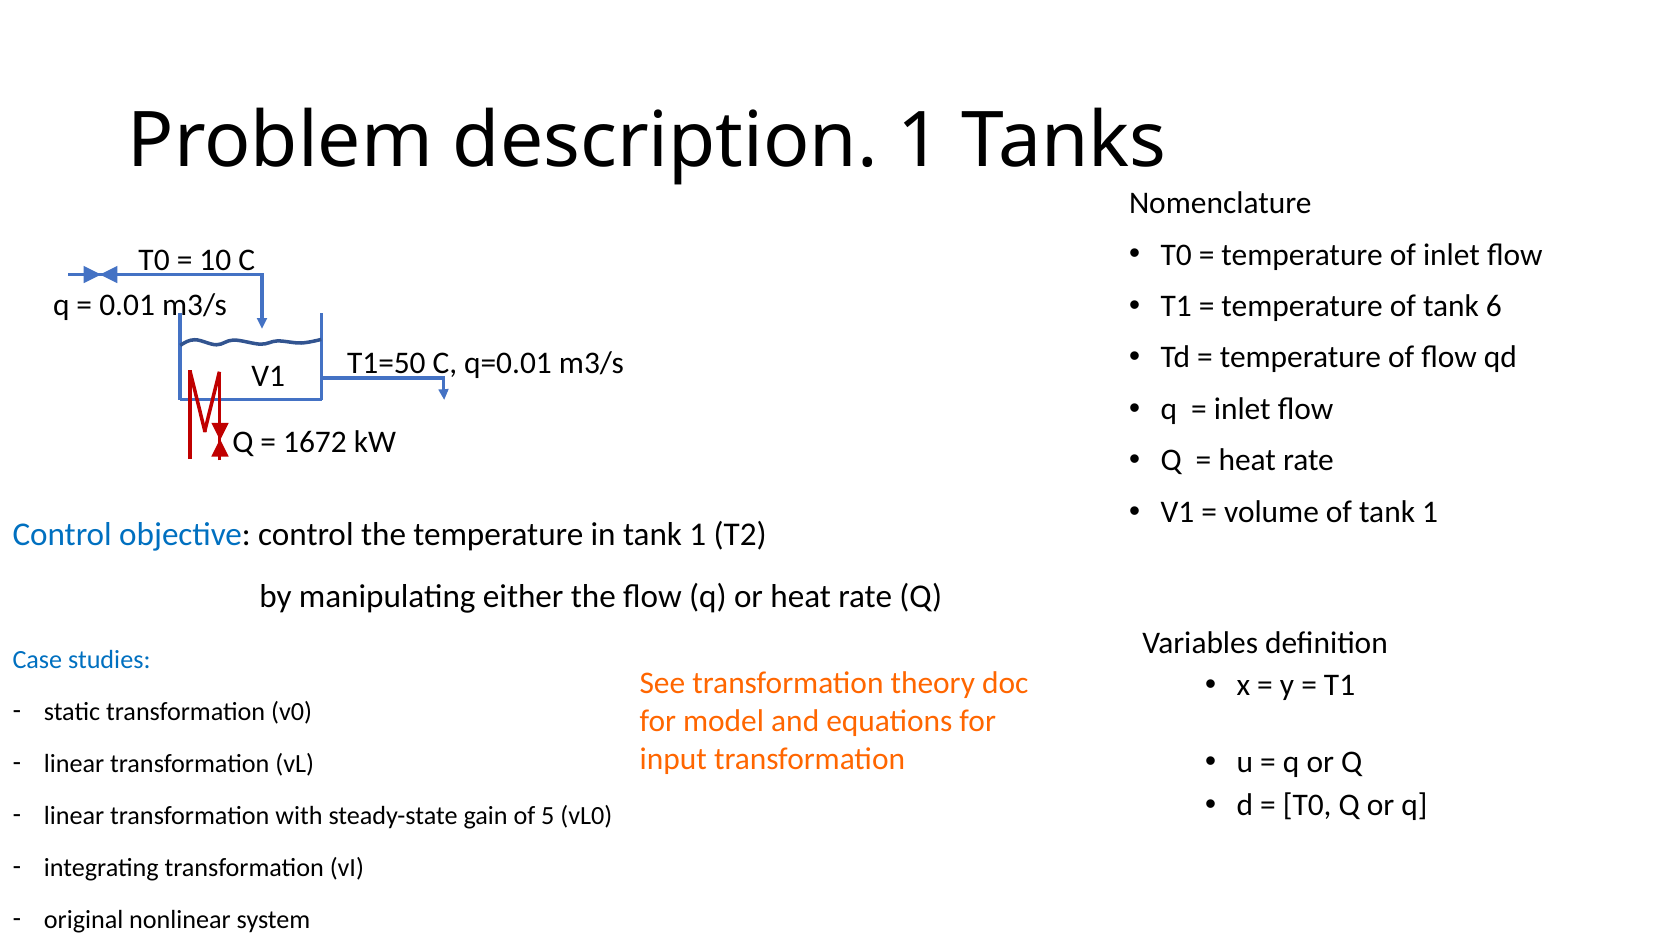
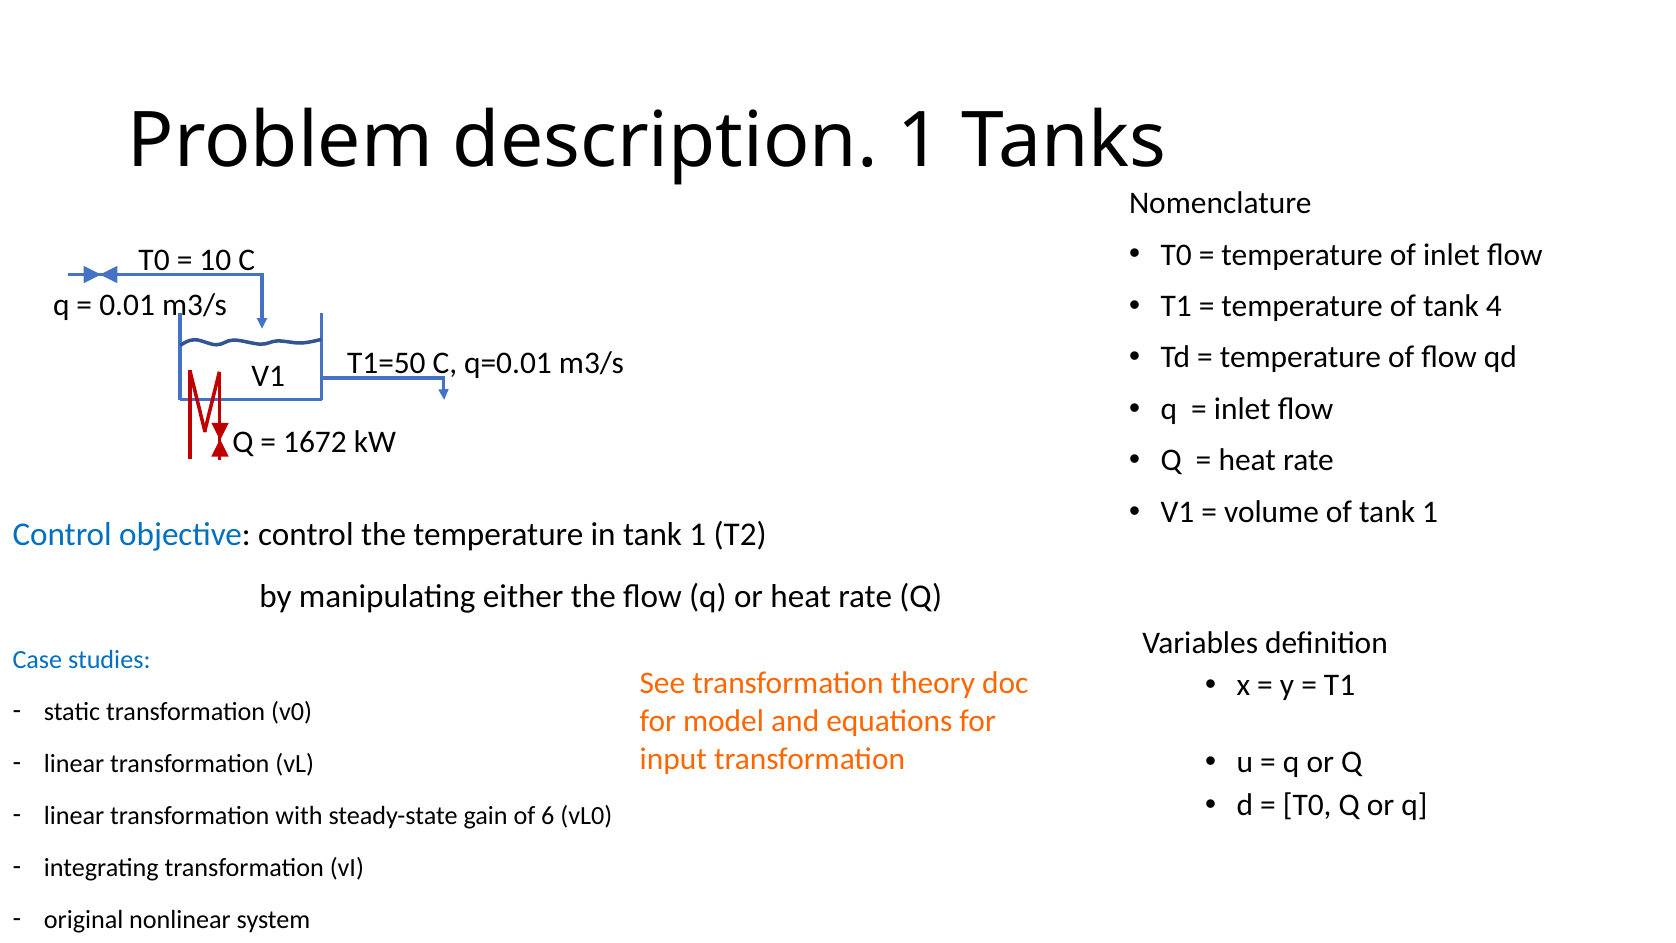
6: 6 -> 4 (1494, 306)
5: 5 -> 6 (548, 816)
